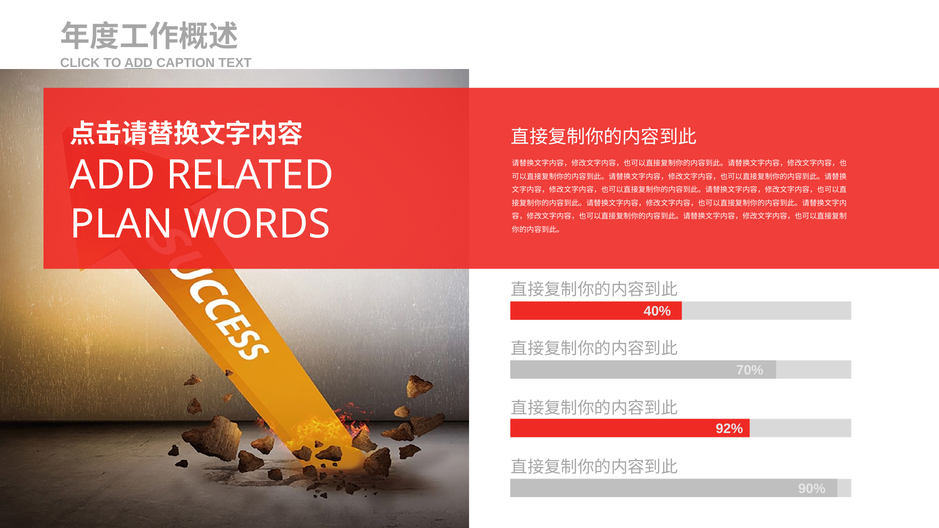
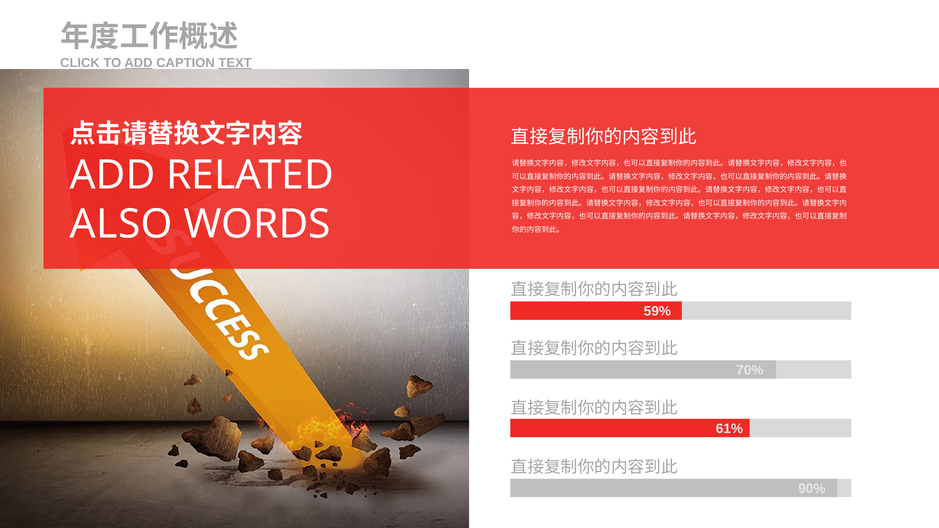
TEXT underline: none -> present (235, 63)
PLAN: PLAN -> ALSO (121, 224)
40%: 40% -> 59% (657, 311)
92%: 92% -> 61% (729, 429)
